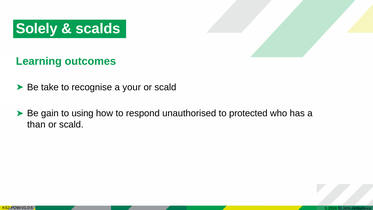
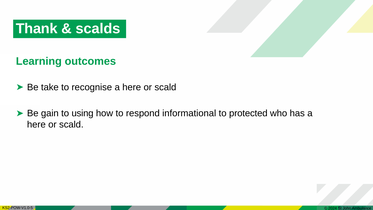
Solely: Solely -> Thank (37, 29)
recognise a your: your -> here (132, 87)
unauthorised: unauthorised -> informational (189, 113)
than: than -> here (36, 124)
